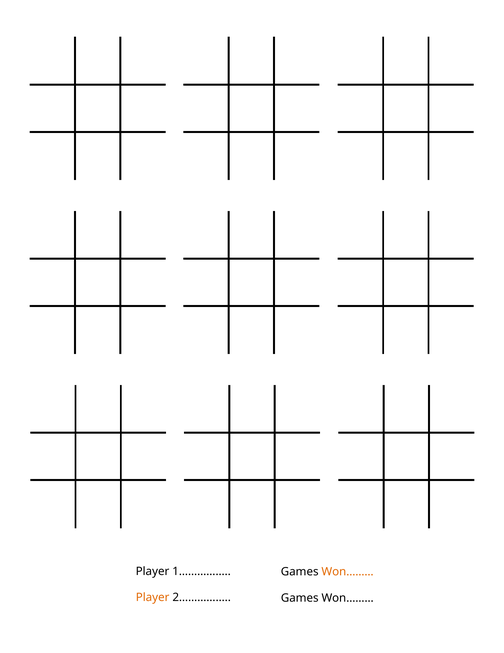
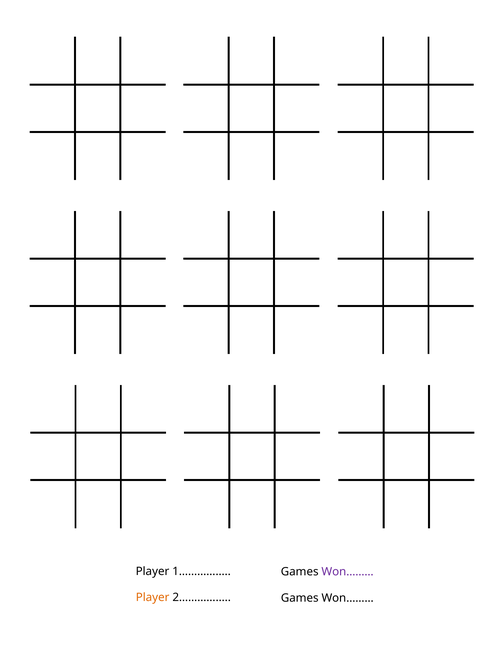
Won……… colour: orange -> purple (348, 571)
